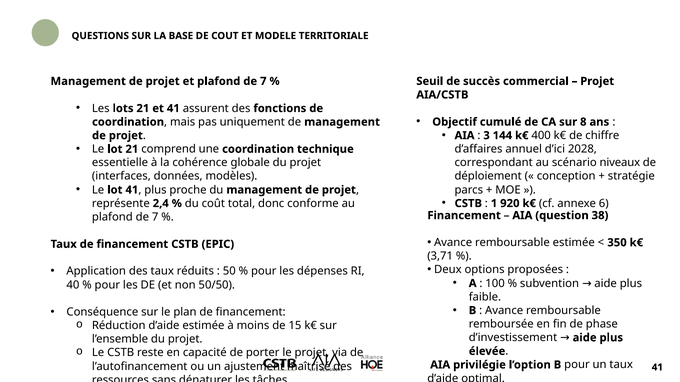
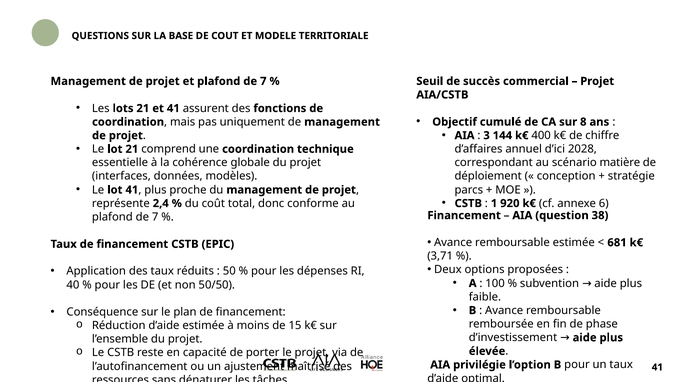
niveaux: niveaux -> matière (620, 163)
350: 350 -> 681 (617, 243)
